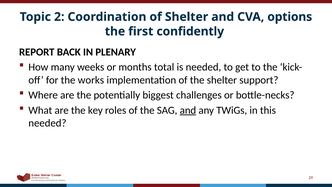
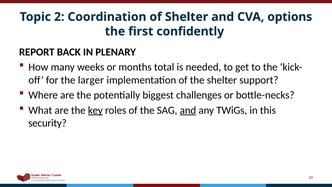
works: works -> larger (91, 80)
key underline: none -> present (95, 110)
needed: needed -> security (47, 123)
